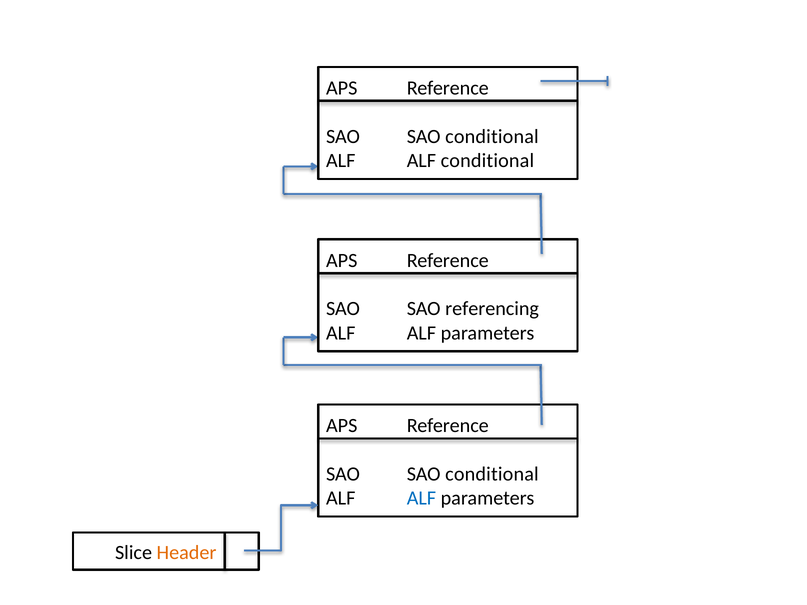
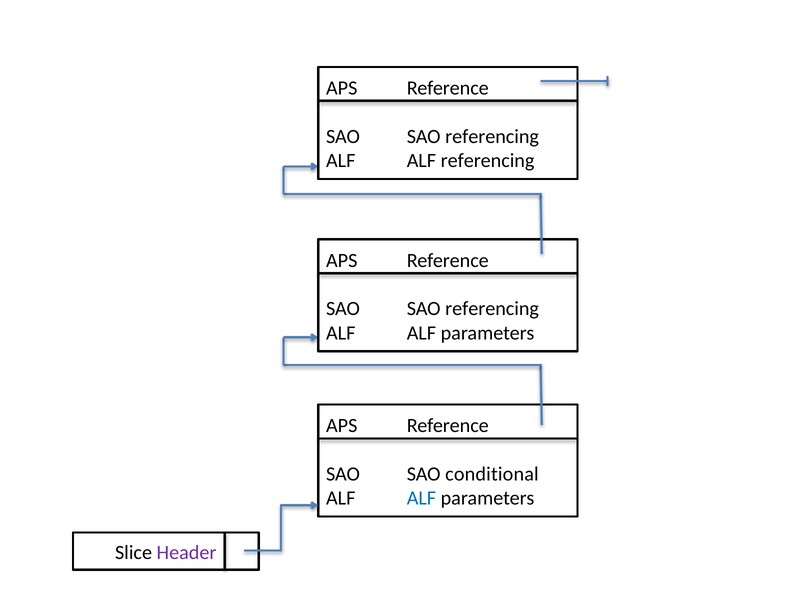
conditional: conditional -> referencing (492, 137)
ALF conditional: conditional -> referencing (488, 161)
Header colour: orange -> purple (187, 553)
